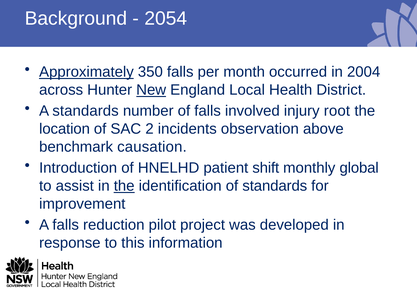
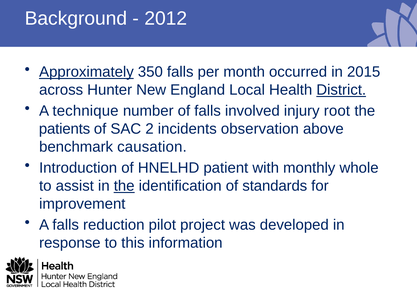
2054: 2054 -> 2012 (166, 18)
2004: 2004 -> 2015 (364, 72)
New underline: present -> none (151, 90)
District underline: none -> present (341, 90)
A standards: standards -> technique (86, 111)
location: location -> patients (65, 129)
shift: shift -> with (266, 168)
global: global -> whole (359, 168)
